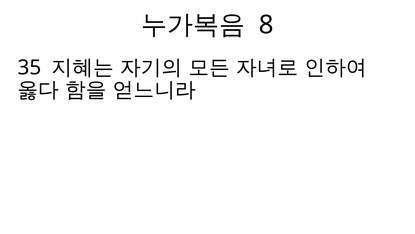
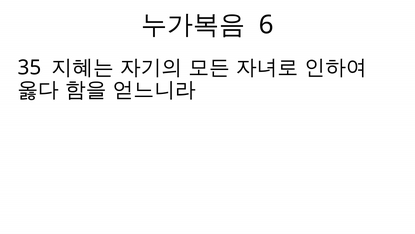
8: 8 -> 6 (266, 25)
